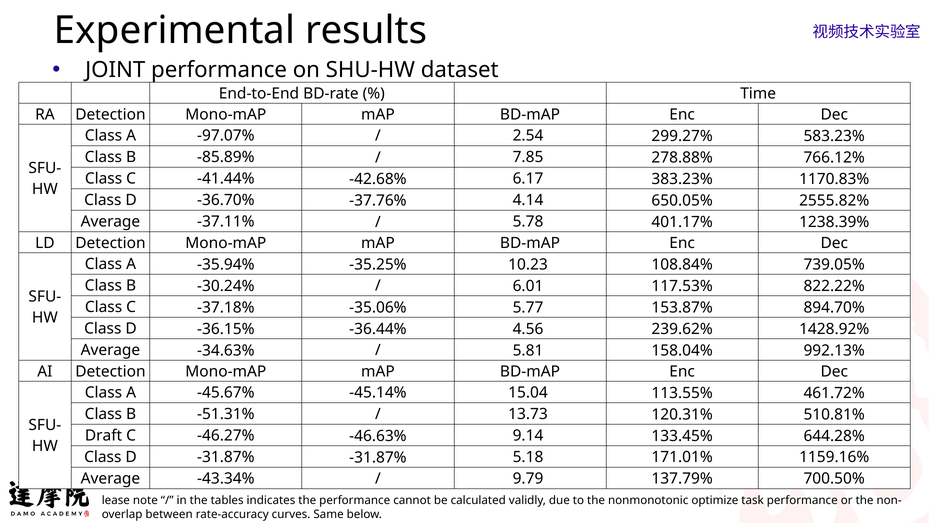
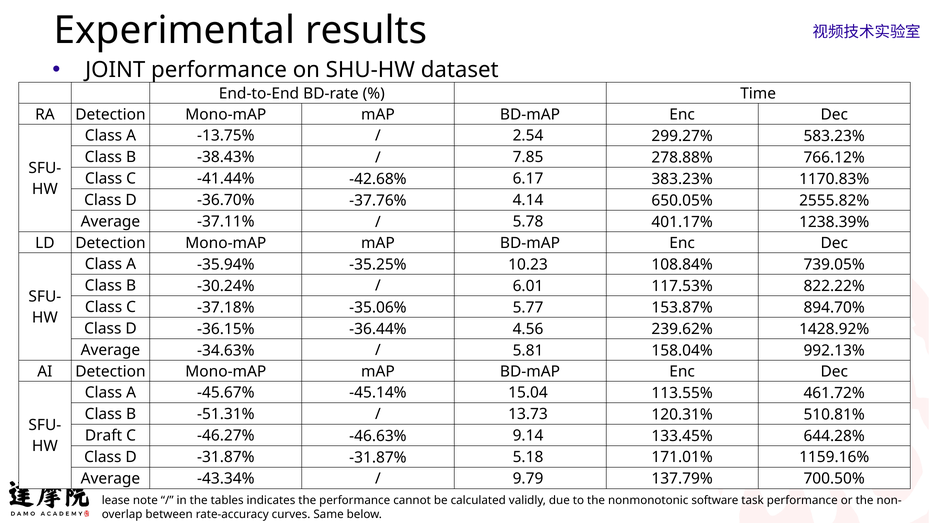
-97.07%: -97.07% -> -13.75% (226, 136)
-85.89%: -85.89% -> -38.43% (226, 157)
optimize: optimize -> software (715, 500)
